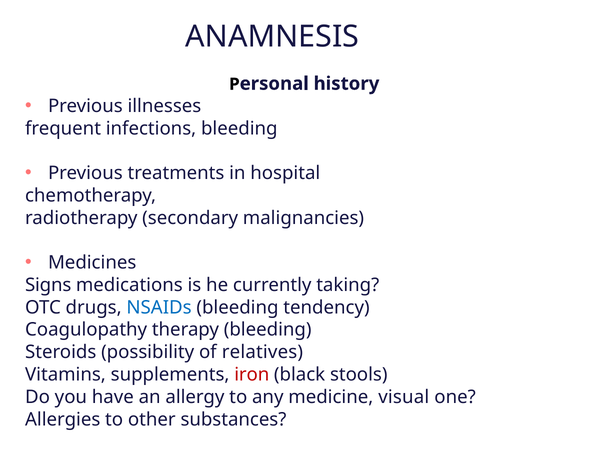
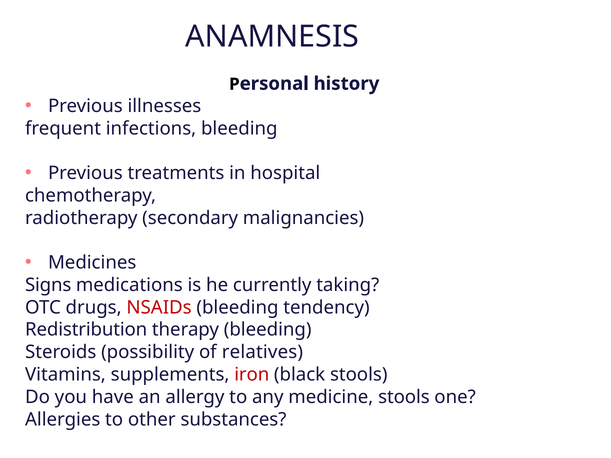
NSAIDs colour: blue -> red (159, 308)
Coagulopathy: Coagulopathy -> Redistribution (86, 330)
medicine visual: visual -> stools (404, 397)
